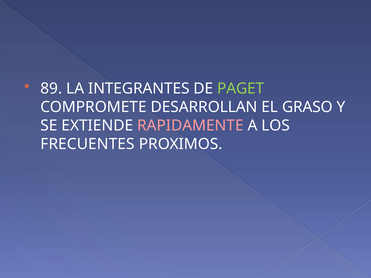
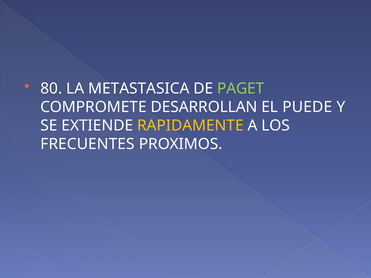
89: 89 -> 80 (51, 89)
INTEGRANTES: INTEGRANTES -> METASTASICA (139, 89)
GRASO: GRASO -> PUEDE (307, 107)
RAPIDAMENTE colour: pink -> yellow (190, 126)
